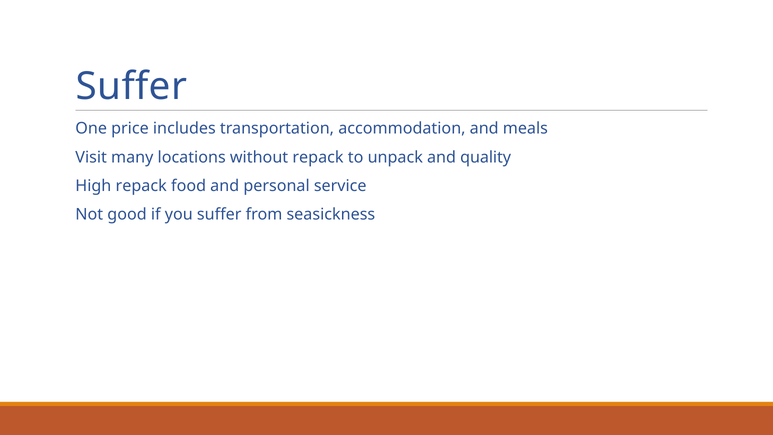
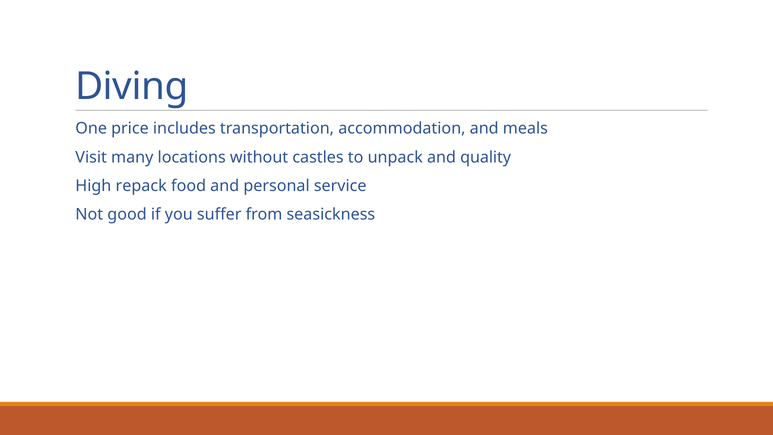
Suffer: Suffer -> Diving (132, 87)
without repack: repack -> castles (318, 157)
